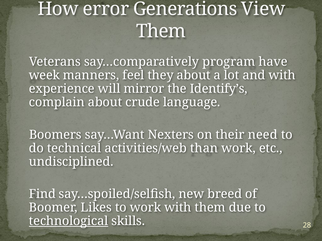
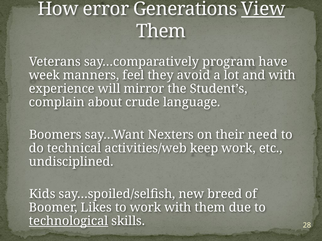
View underline: none -> present (263, 9)
they about: about -> avoid (194, 75)
Identify’s: Identify’s -> Student’s (219, 89)
than: than -> keep (204, 148)
Find: Find -> Kids (42, 194)
